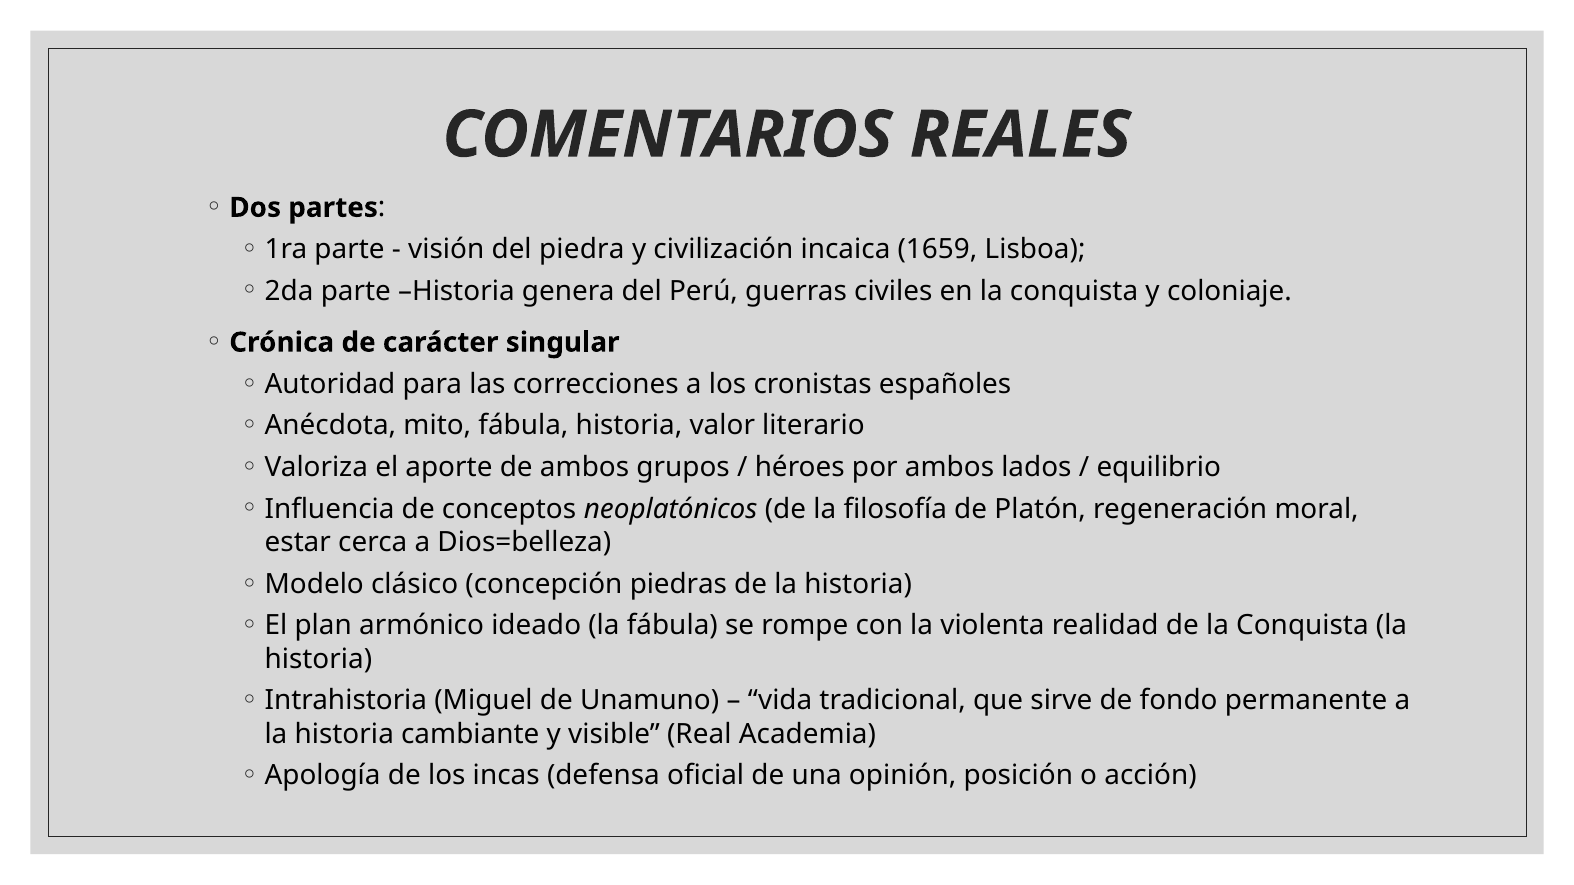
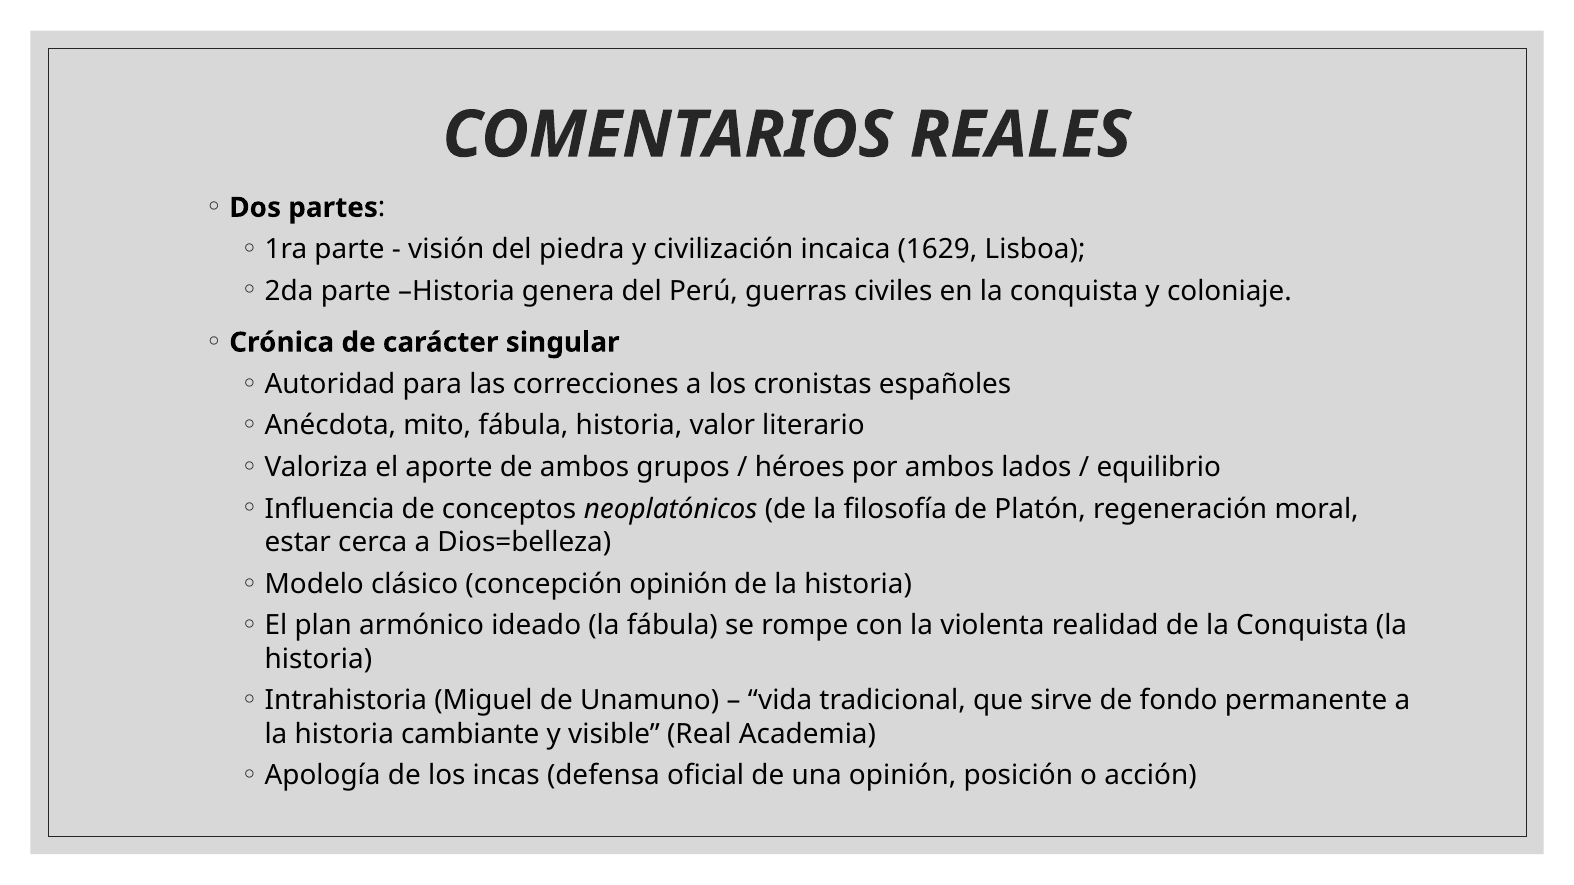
1659: 1659 -> 1629 (937, 249)
concepción piedras: piedras -> opinión (678, 584)
